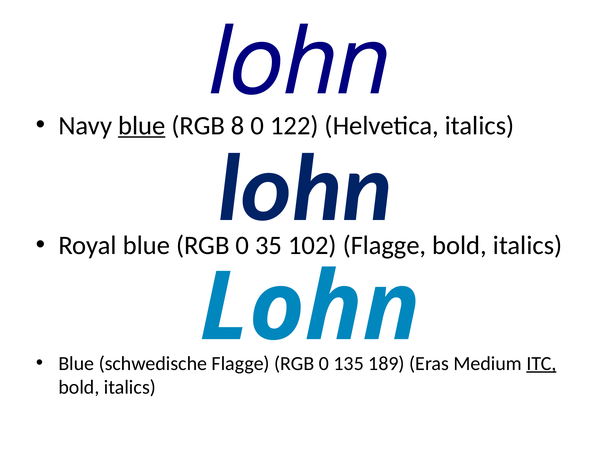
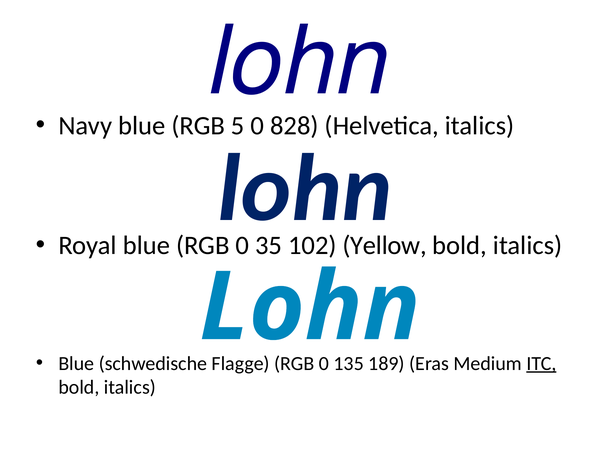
blue underline: present -> none (142, 126)
8: 8 -> 5 (238, 126)
122: 122 -> 828 (294, 126)
Flagge: Flagge -> Yellow (385, 245)
